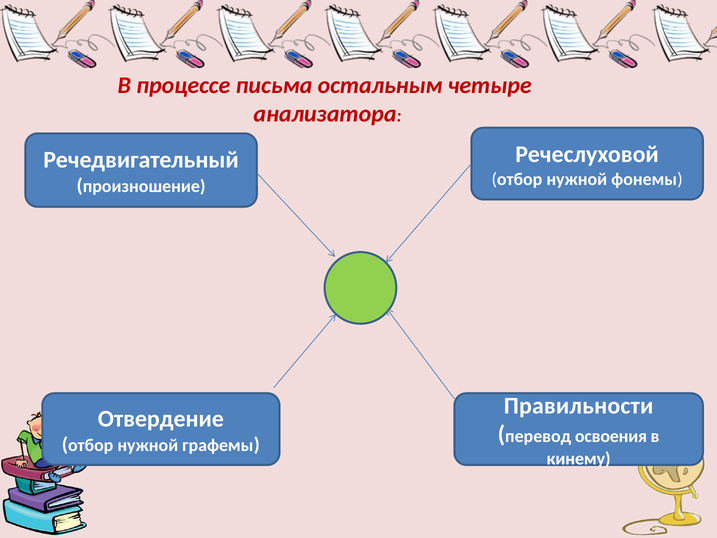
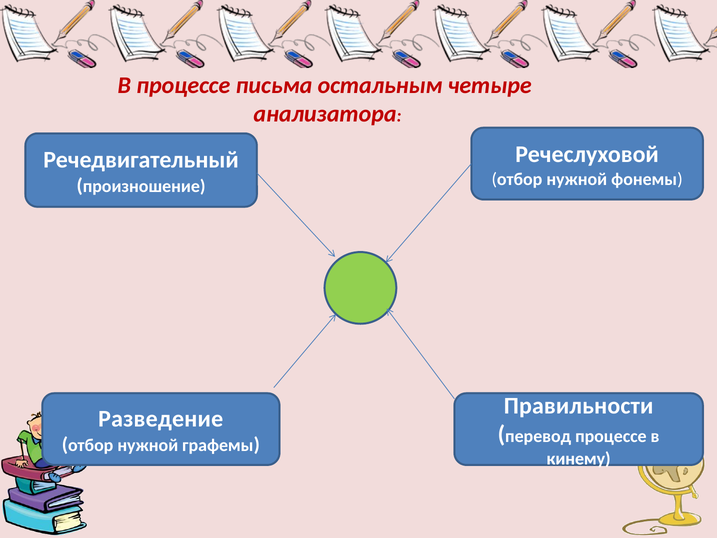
Отвердение: Отвердение -> Разведение (161, 419)
перевод освоения: освоения -> процессе (611, 436)
